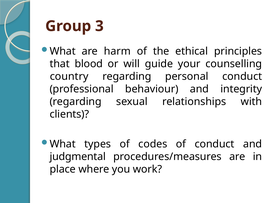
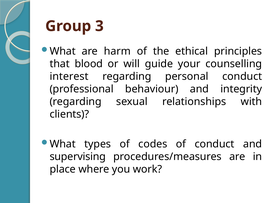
country: country -> interest (69, 77)
judgmental: judgmental -> supervising (78, 157)
